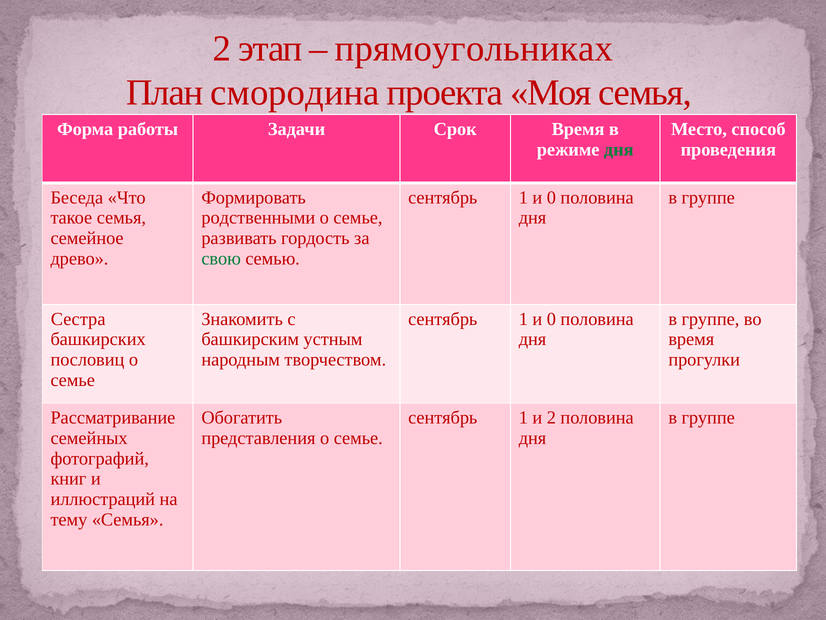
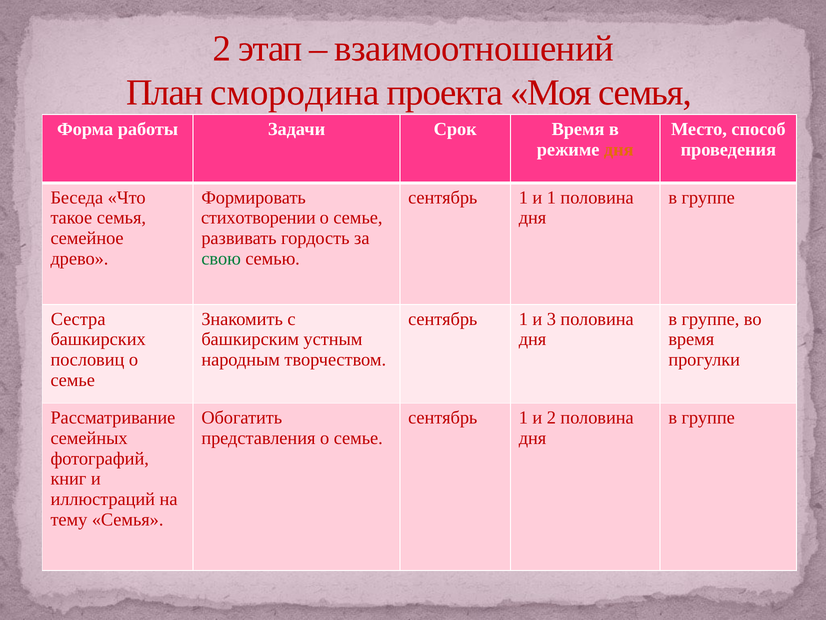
прямоугольниках: прямоугольниках -> взаимоотношений (474, 48)
дня colour: green -> orange (619, 149)
0: 0 -> 1 (551, 197)
родственными: родственными -> стихотворении (258, 218)
0: 0 -> 3 (551, 319)
